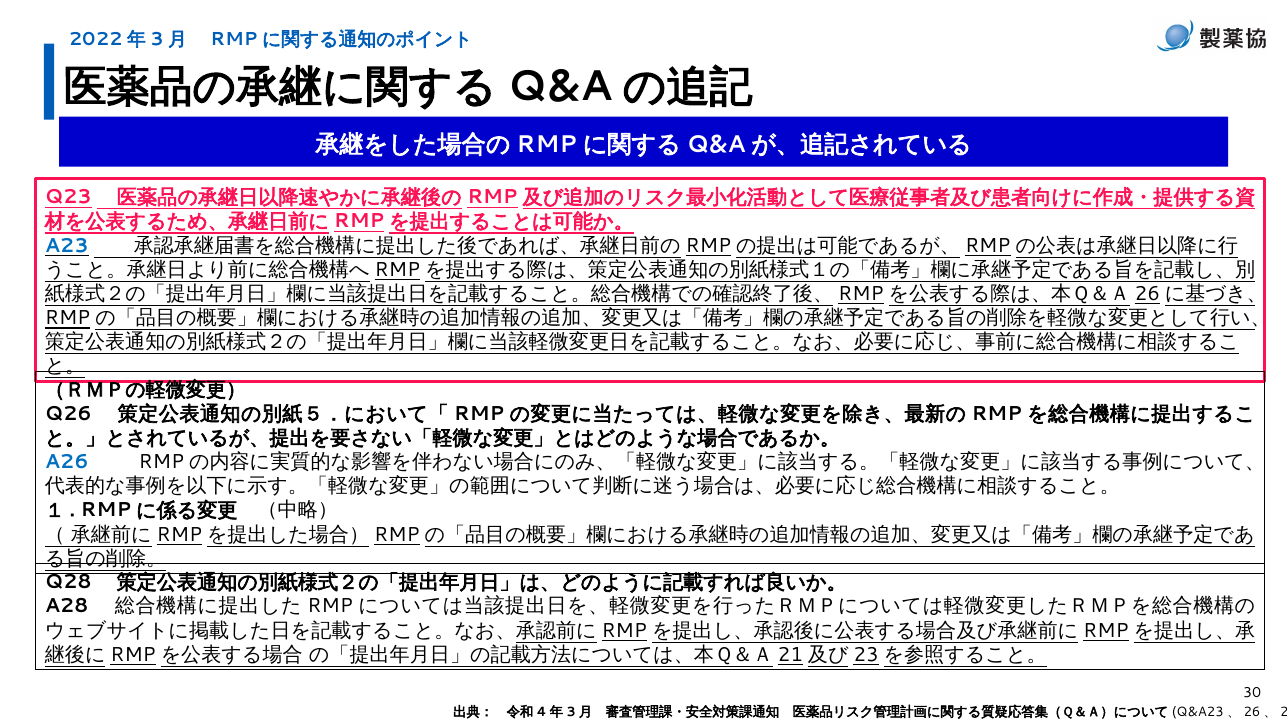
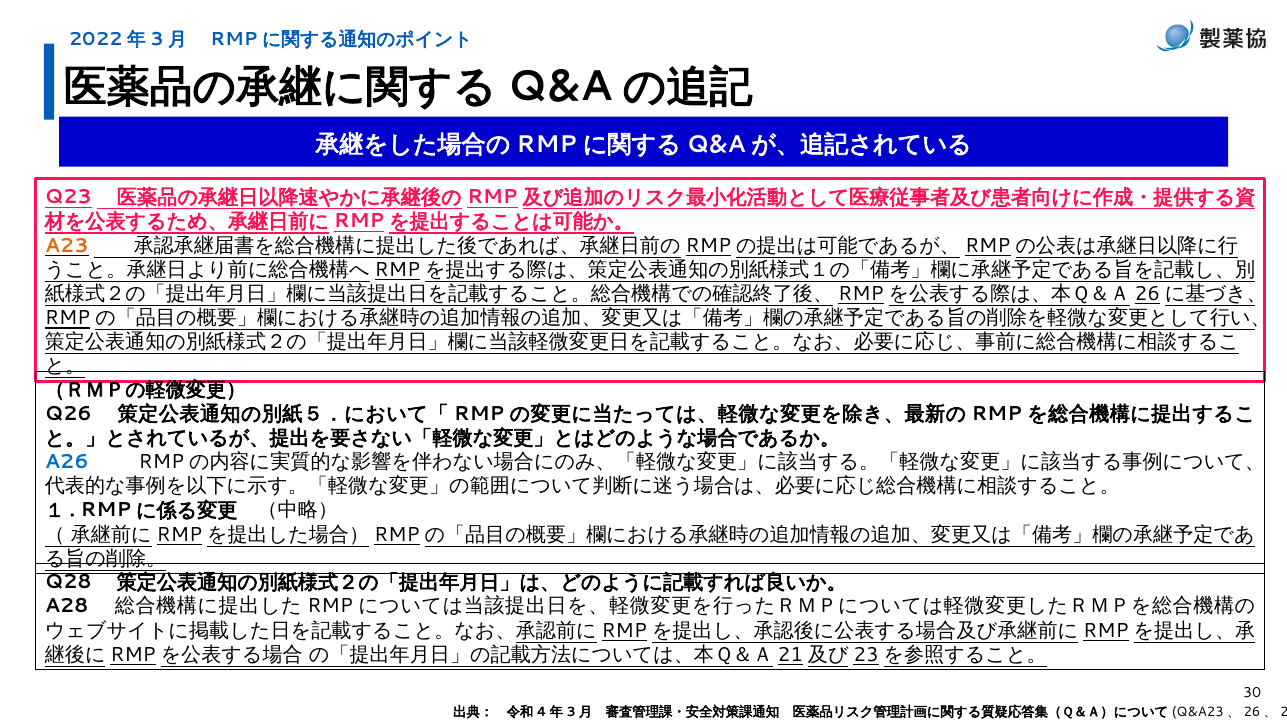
A23 colour: blue -> orange (67, 245)
